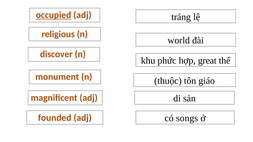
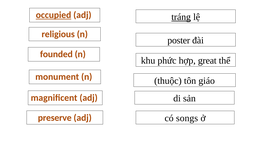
tráng underline: none -> present (181, 17)
world: world -> poster (179, 40)
discover: discover -> founded (56, 54)
founded: founded -> preserve (55, 118)
